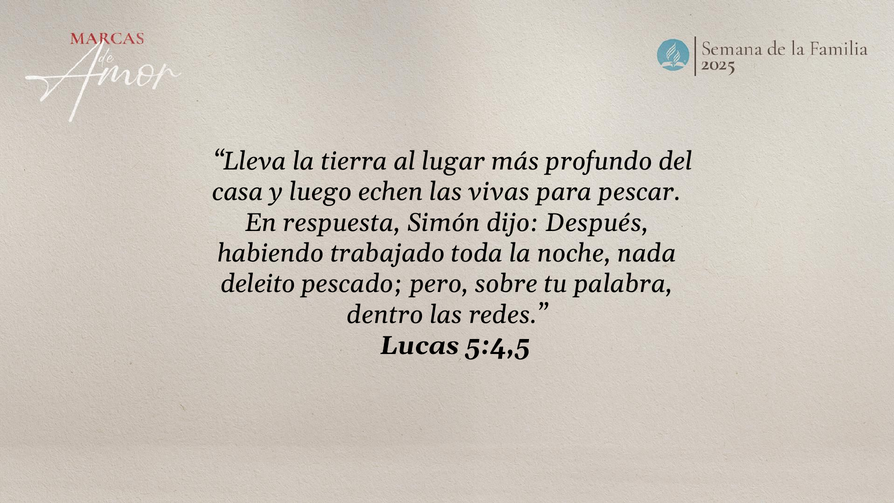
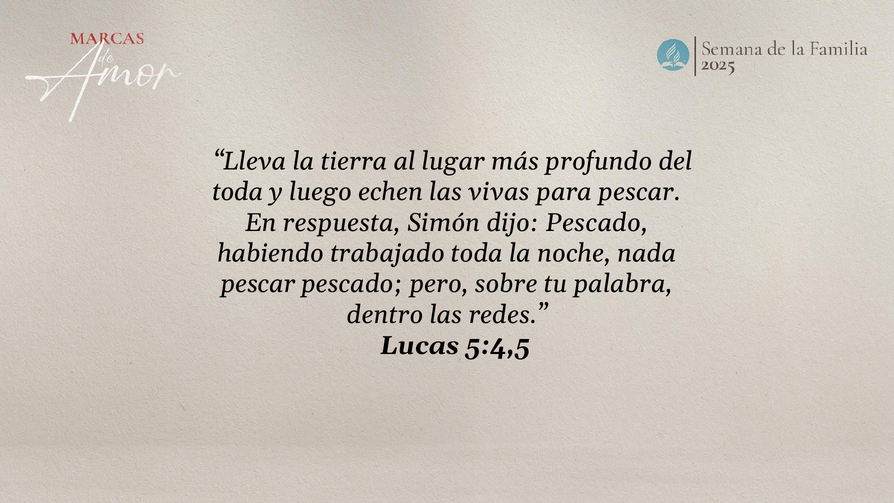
casa: casa -> toda (238, 192)
dijo Después: Después -> Pescado (597, 223)
deleito: deleito -> pescar (258, 284)
